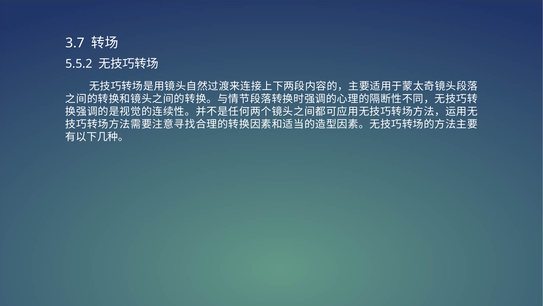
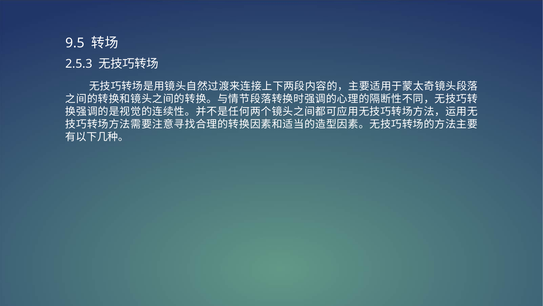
3.7: 3.7 -> 9.5 (75, 43)
5.5.2: 5.5.2 -> 2.5.3 (79, 64)
